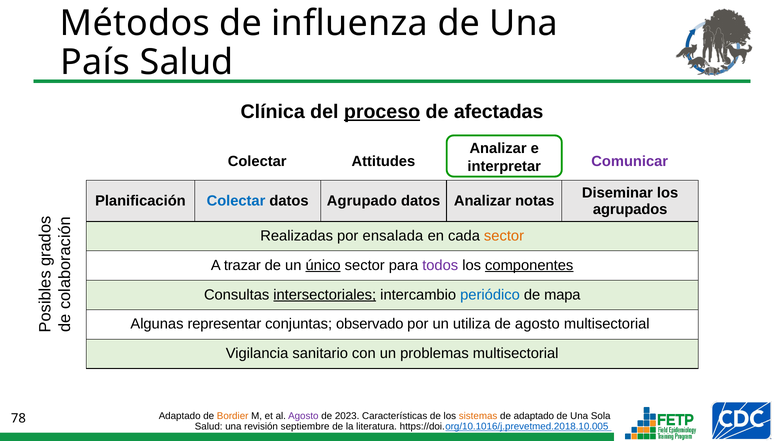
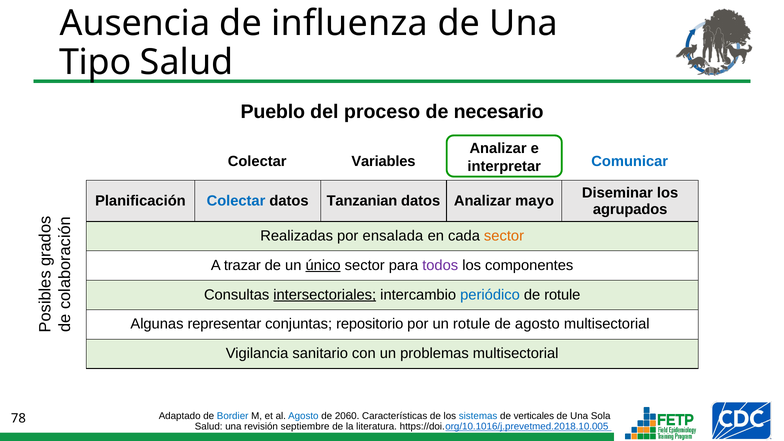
Métodos: Métodos -> Ausencia (135, 23)
País: País -> Tipo (95, 62)
Clínica: Clínica -> Pueblo (273, 112)
proceso underline: present -> none (382, 112)
afectadas: afectadas -> necesario (499, 112)
Attitudes: Attitudes -> Variables (383, 161)
Comunicar colour: purple -> blue (630, 161)
Agrupado: Agrupado -> Tanzanian (362, 201)
notas: notas -> mayo (535, 201)
componentes underline: present -> none (529, 265)
de mapa: mapa -> rotule (562, 295)
observado: observado -> repositorio (370, 324)
un utiliza: utiliza -> rotule (472, 324)
Bordier colour: orange -> blue (233, 416)
Agosto colour: purple -> blue (303, 416)
2023: 2023 -> 2060 (347, 416)
sistemas colour: orange -> blue (478, 416)
de adaptado: adaptado -> verticales (534, 416)
